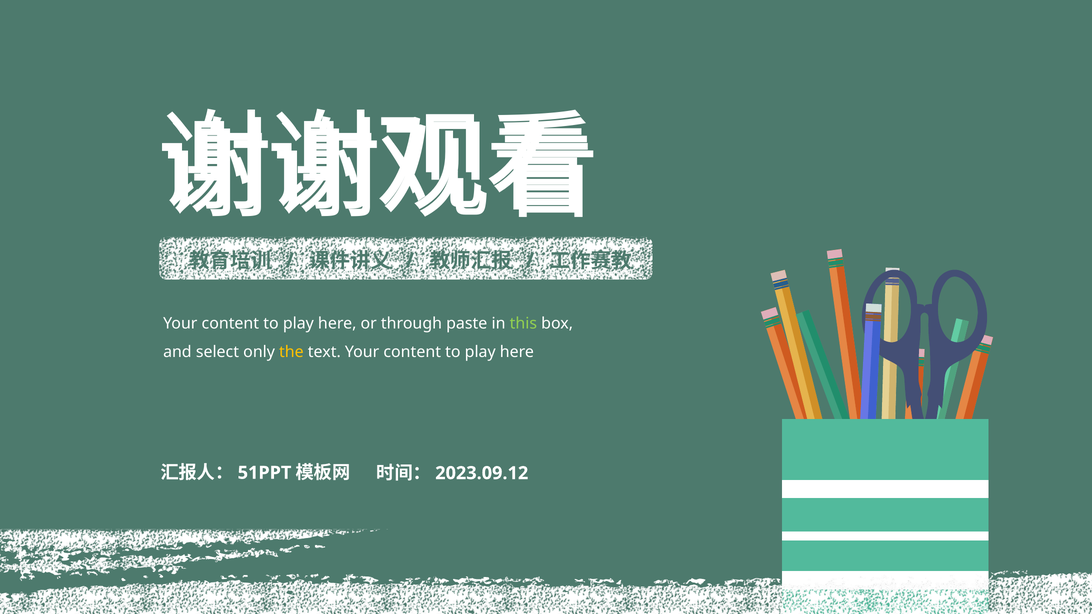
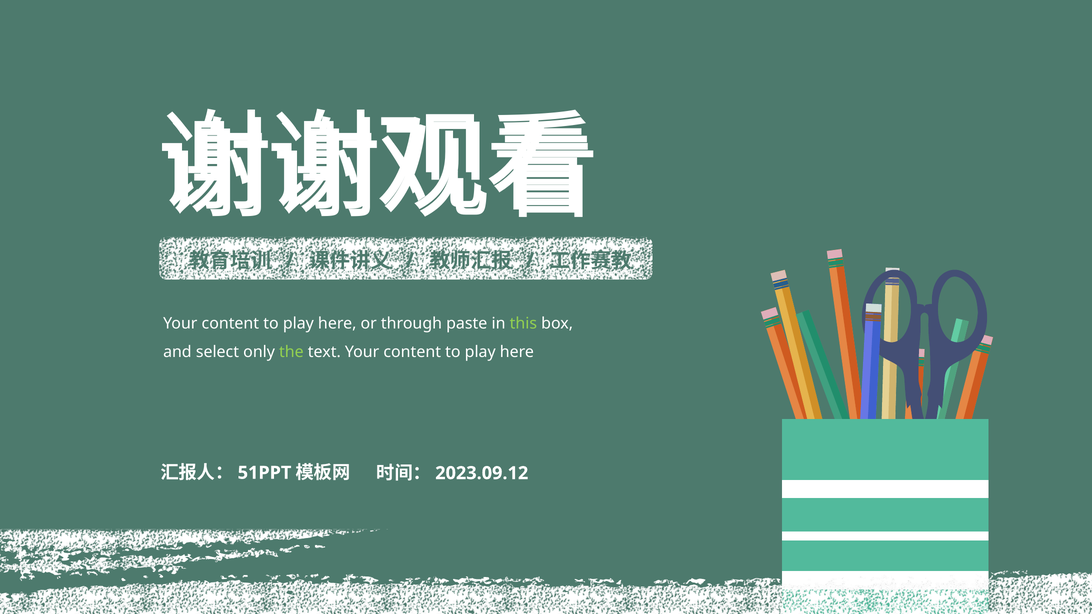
the colour: yellow -> light green (291, 352)
